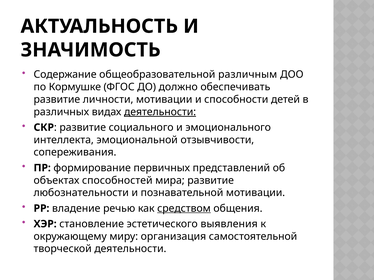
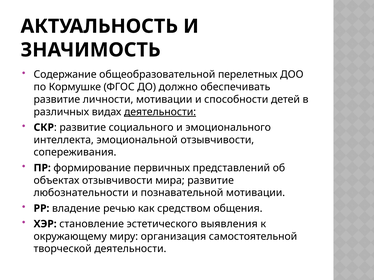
различным: различным -> перелетных (248, 75)
объектах способностей: способностей -> отзывчивости (117, 181)
средством underline: present -> none (184, 209)
